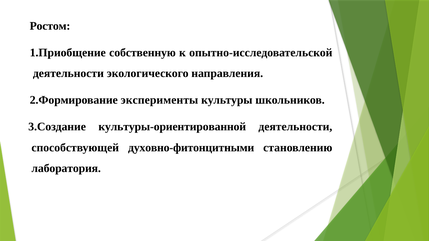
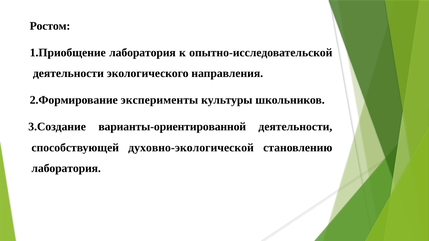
1.Приобщение собственную: собственную -> лаборатория (143, 53)
культуры-ориентированной: культуры-ориентированной -> варианты-ориентированной (172, 127)
духовно-фитонцитными: духовно-фитонцитными -> духовно-экологической (191, 148)
